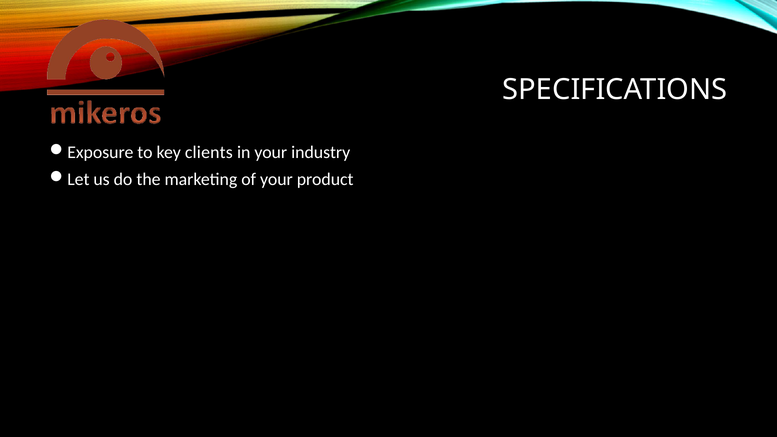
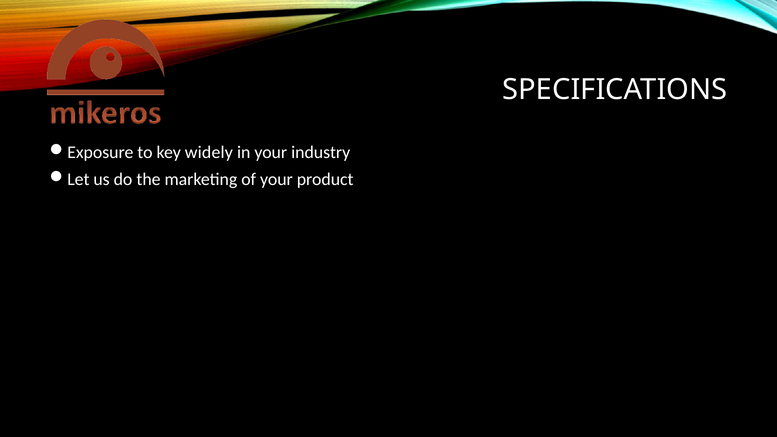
clients: clients -> widely (209, 152)
